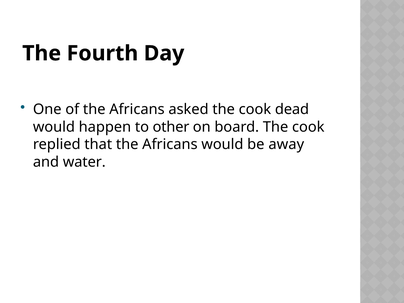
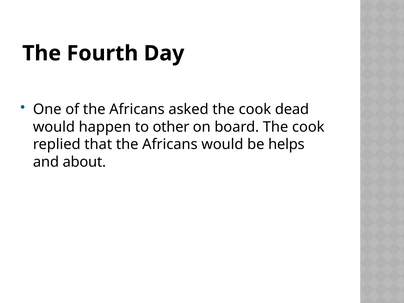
away: away -> helps (286, 144)
water: water -> about (84, 162)
